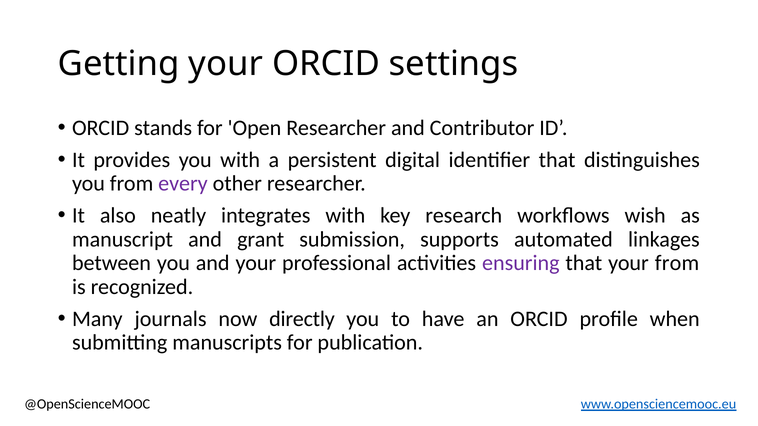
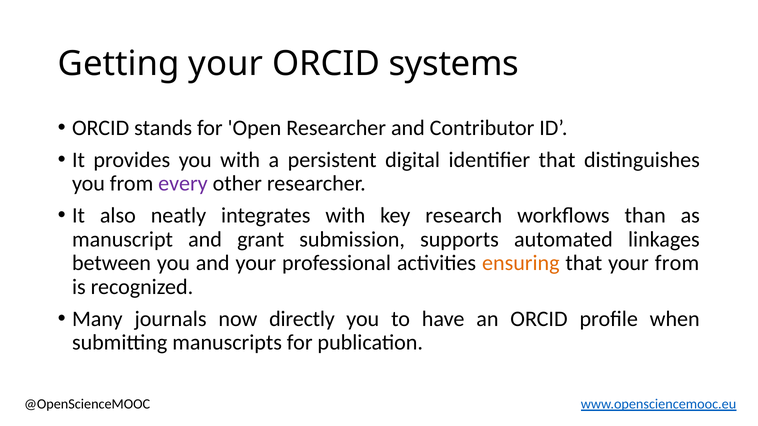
settings: settings -> systems (454, 64)
wish: wish -> than (645, 216)
ensuring colour: purple -> orange (521, 263)
